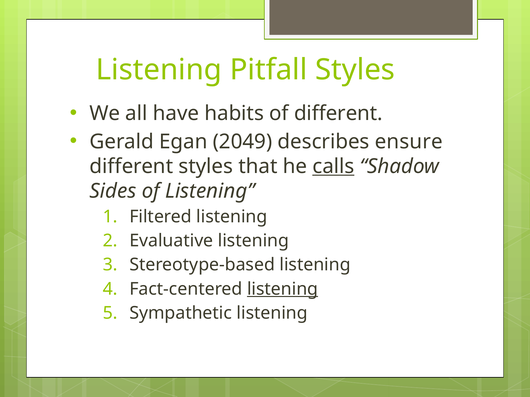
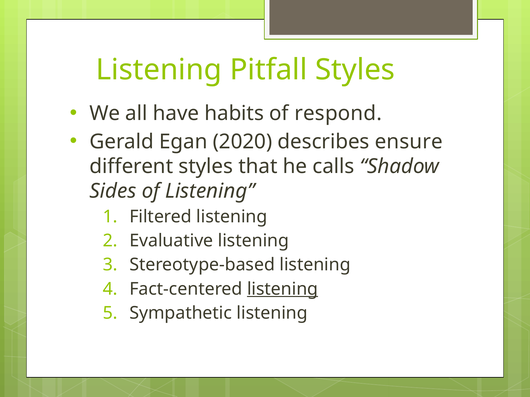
of different: different -> respond (338, 114)
2049: 2049 -> 2020 (243, 142)
calls underline: present -> none (333, 166)
